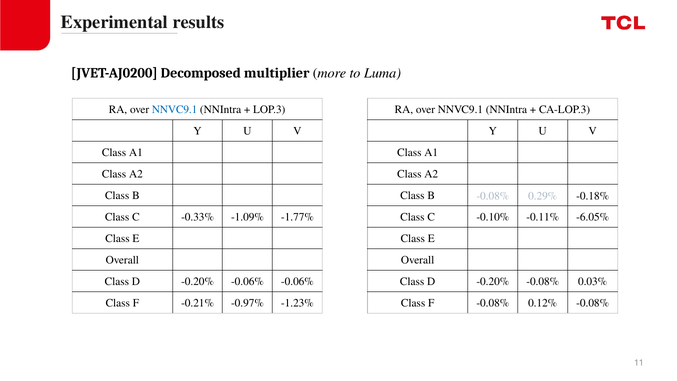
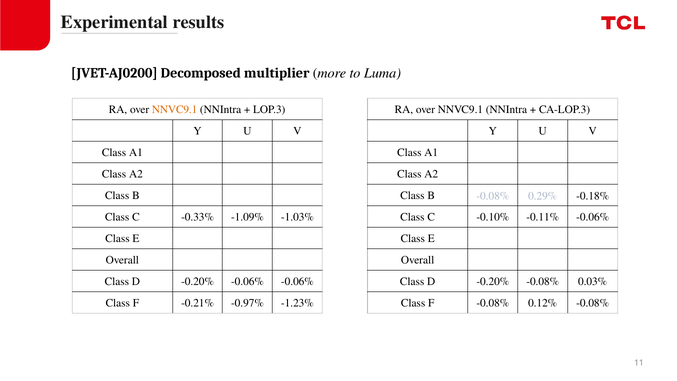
NNVC9.1 colour: blue -> orange (175, 110)
-1.77%: -1.77% -> -1.03% (297, 217)
-0.11% -6.05%: -6.05% -> -0.06% (593, 217)
